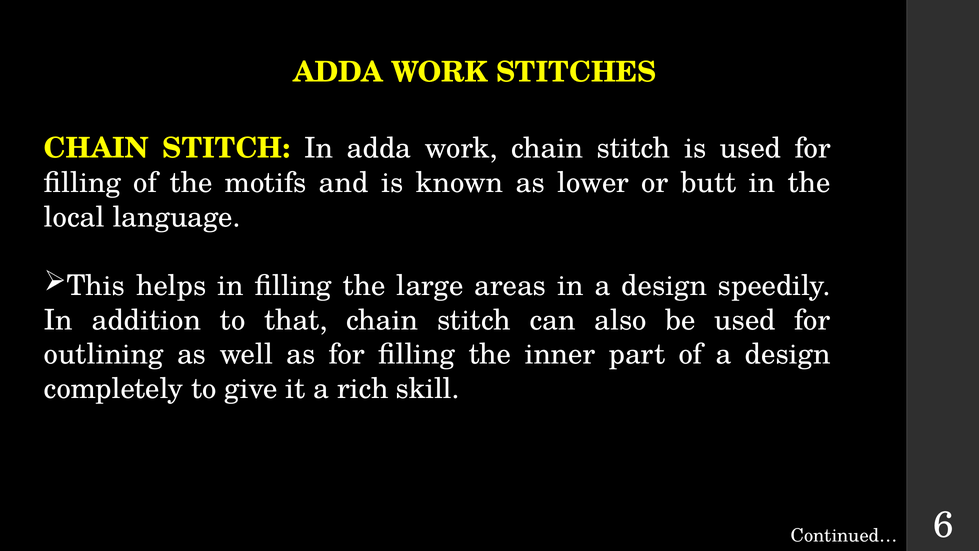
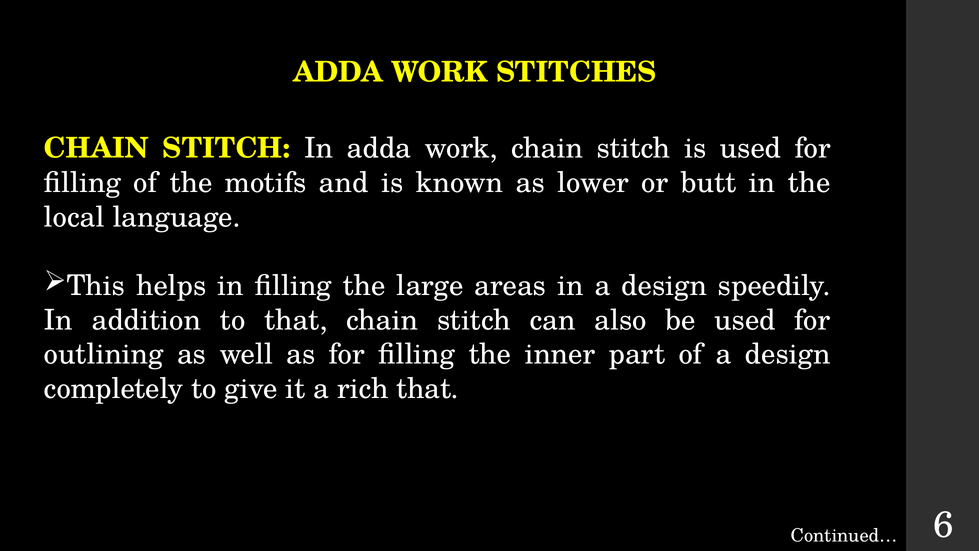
rich skill: skill -> that (428, 388)
